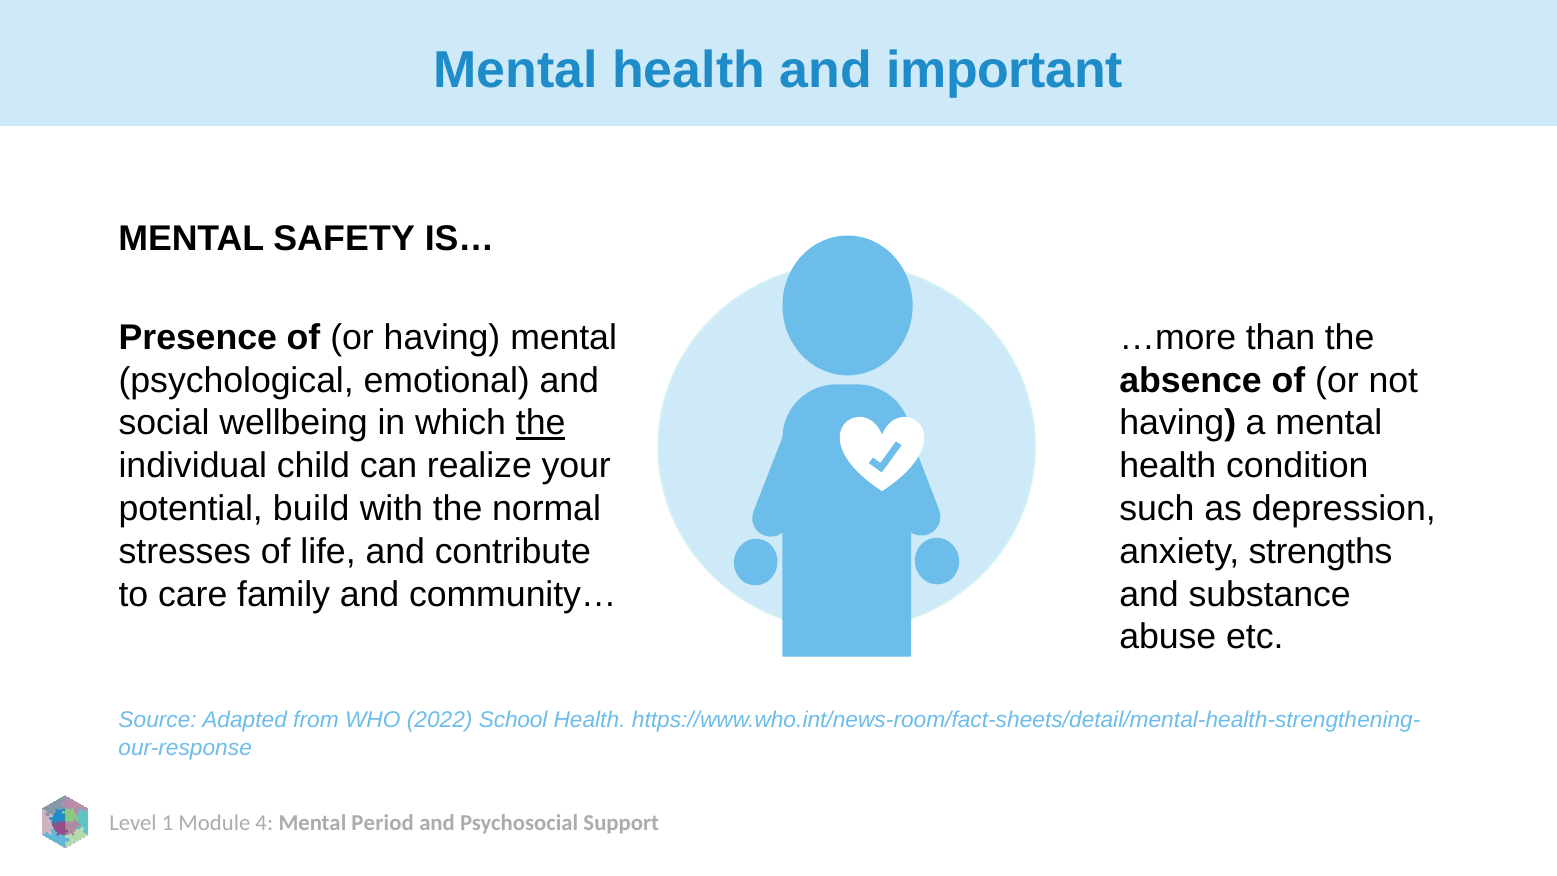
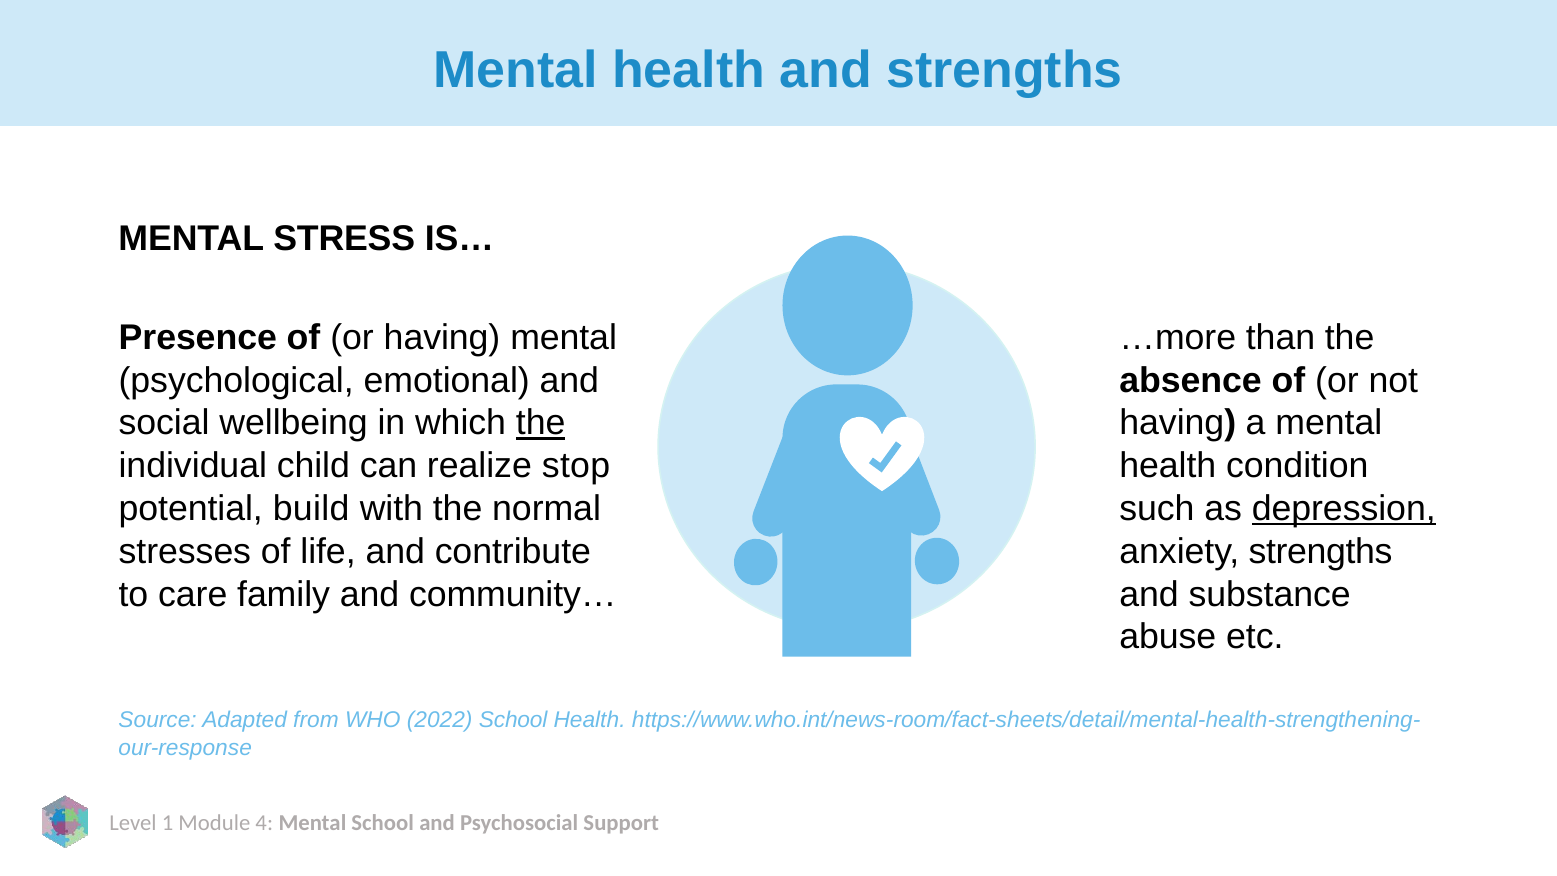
and important: important -> strengths (1004, 71)
SAFETY: SAFETY -> STRESS (344, 238)
your: your -> stop (576, 466)
depression underline: none -> present (1344, 509)
Mental Period: Period -> School (383, 823)
